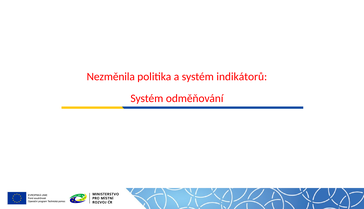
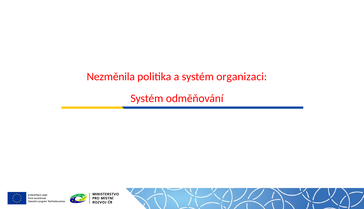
indikátorů: indikátorů -> organizaci (242, 77)
